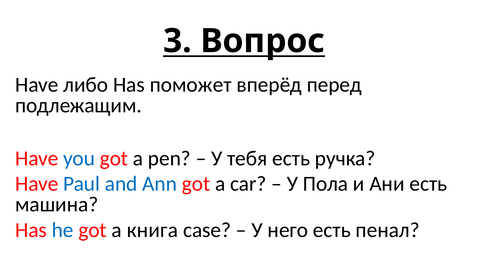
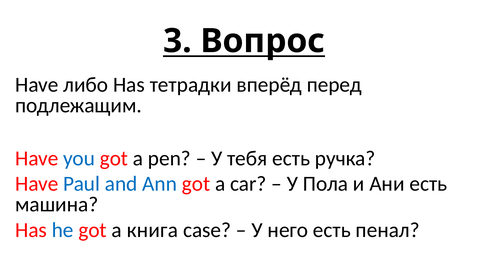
поможет: поможет -> тетрадки (191, 84)
